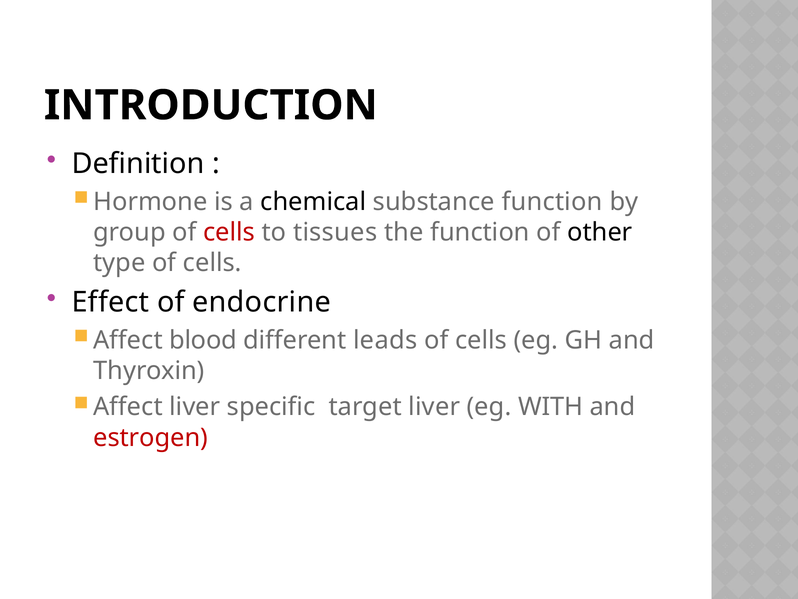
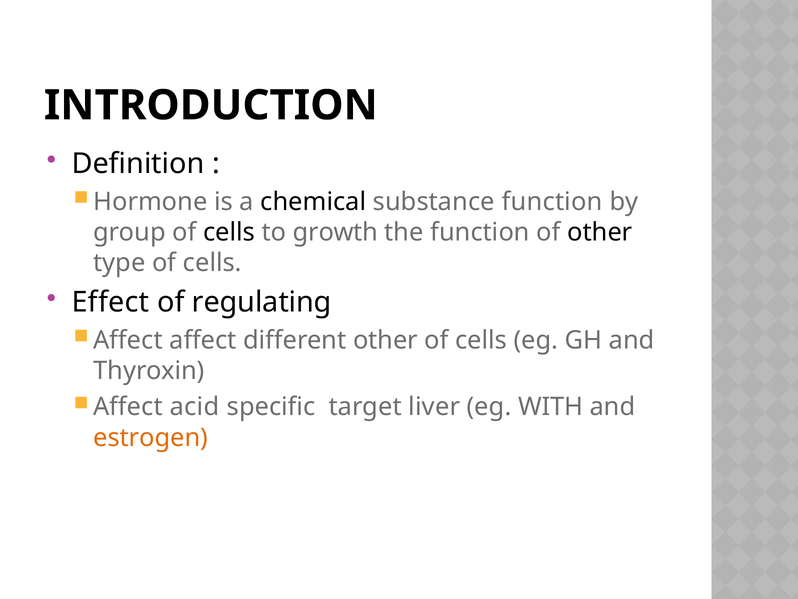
cells colour: red -> black (229, 232)
tissues: tissues -> growth (335, 232)
endocrine: endocrine -> regulating (262, 302)
Affect blood: blood -> affect (203, 340)
different leads: leads -> other (385, 340)
Affect liver: liver -> acid (195, 407)
estrogen colour: red -> orange (151, 437)
